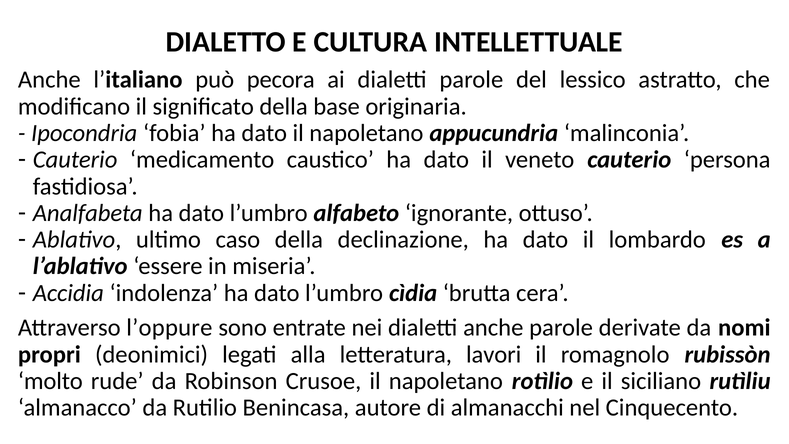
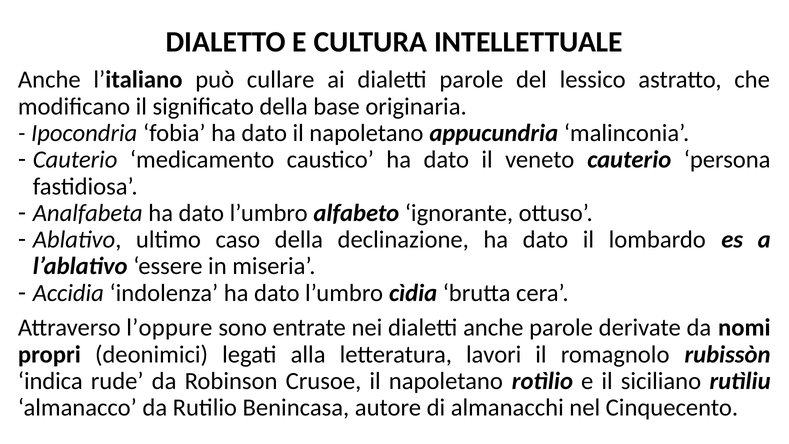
pecora: pecora -> cullare (281, 80)
molto: molto -> indica (50, 381)
